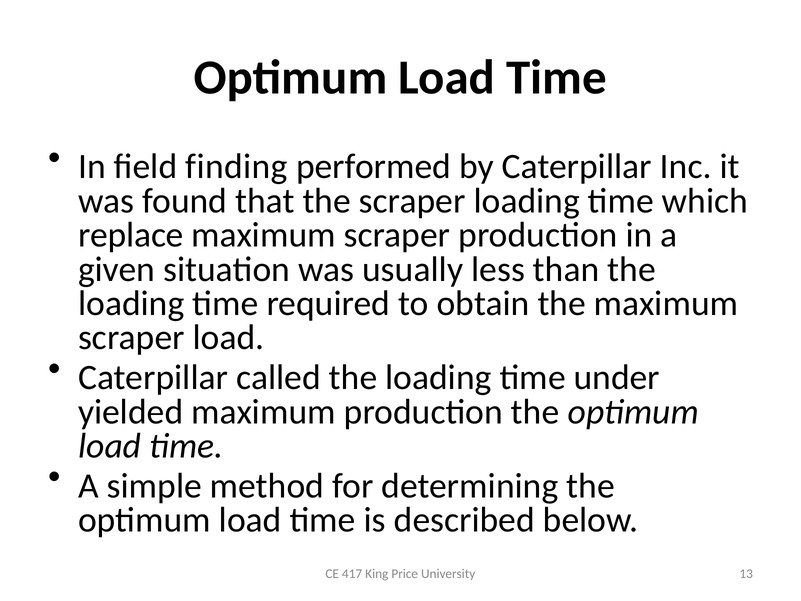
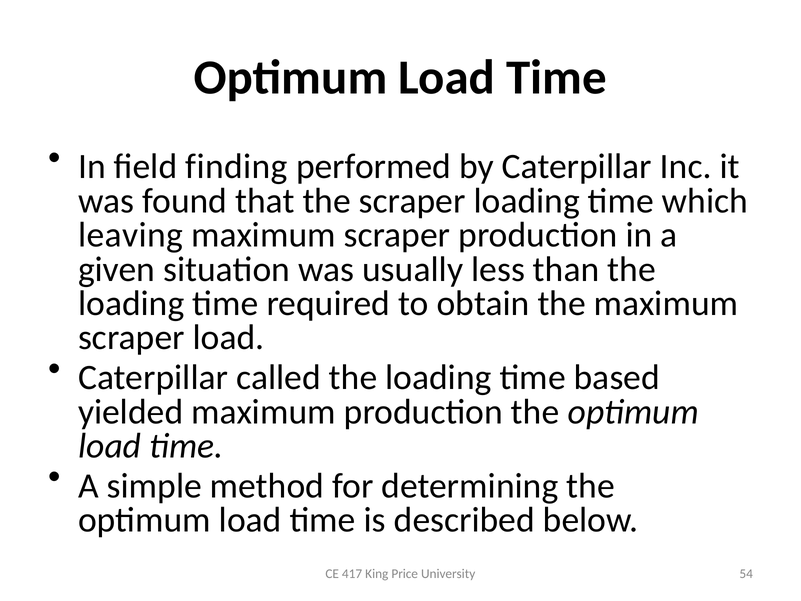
replace: replace -> leaving (131, 235)
under: under -> based (617, 377)
13: 13 -> 54 (746, 574)
